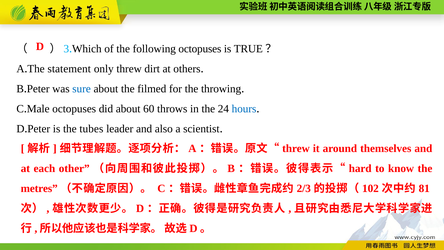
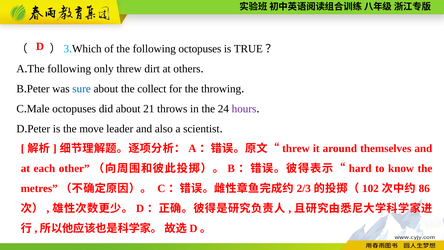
statement: statement -> following (69, 69)
filmed: filmed -> collect (152, 89)
60: 60 -> 21 (149, 109)
hours colour: blue -> purple (244, 109)
tubes: tubes -> move (92, 129)
81: 81 -> 86 (424, 188)
